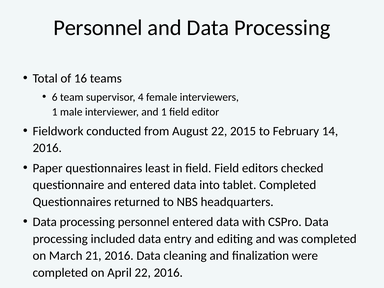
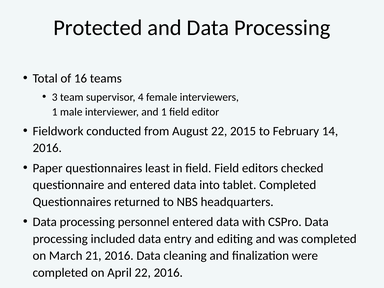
Personnel: Personnel -> Protected (98, 28)
6: 6 -> 3 (55, 97)
